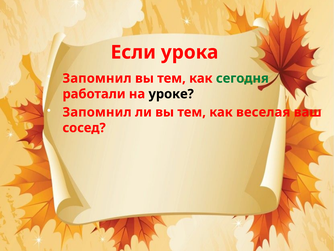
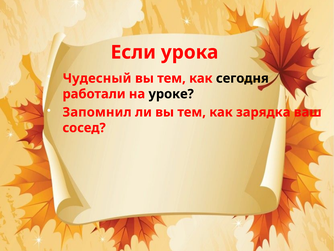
Запомнил: Запомнил -> Чудесный (97, 78)
сегодня colour: green -> black (242, 78)
веселая: веселая -> зарядка (263, 112)
